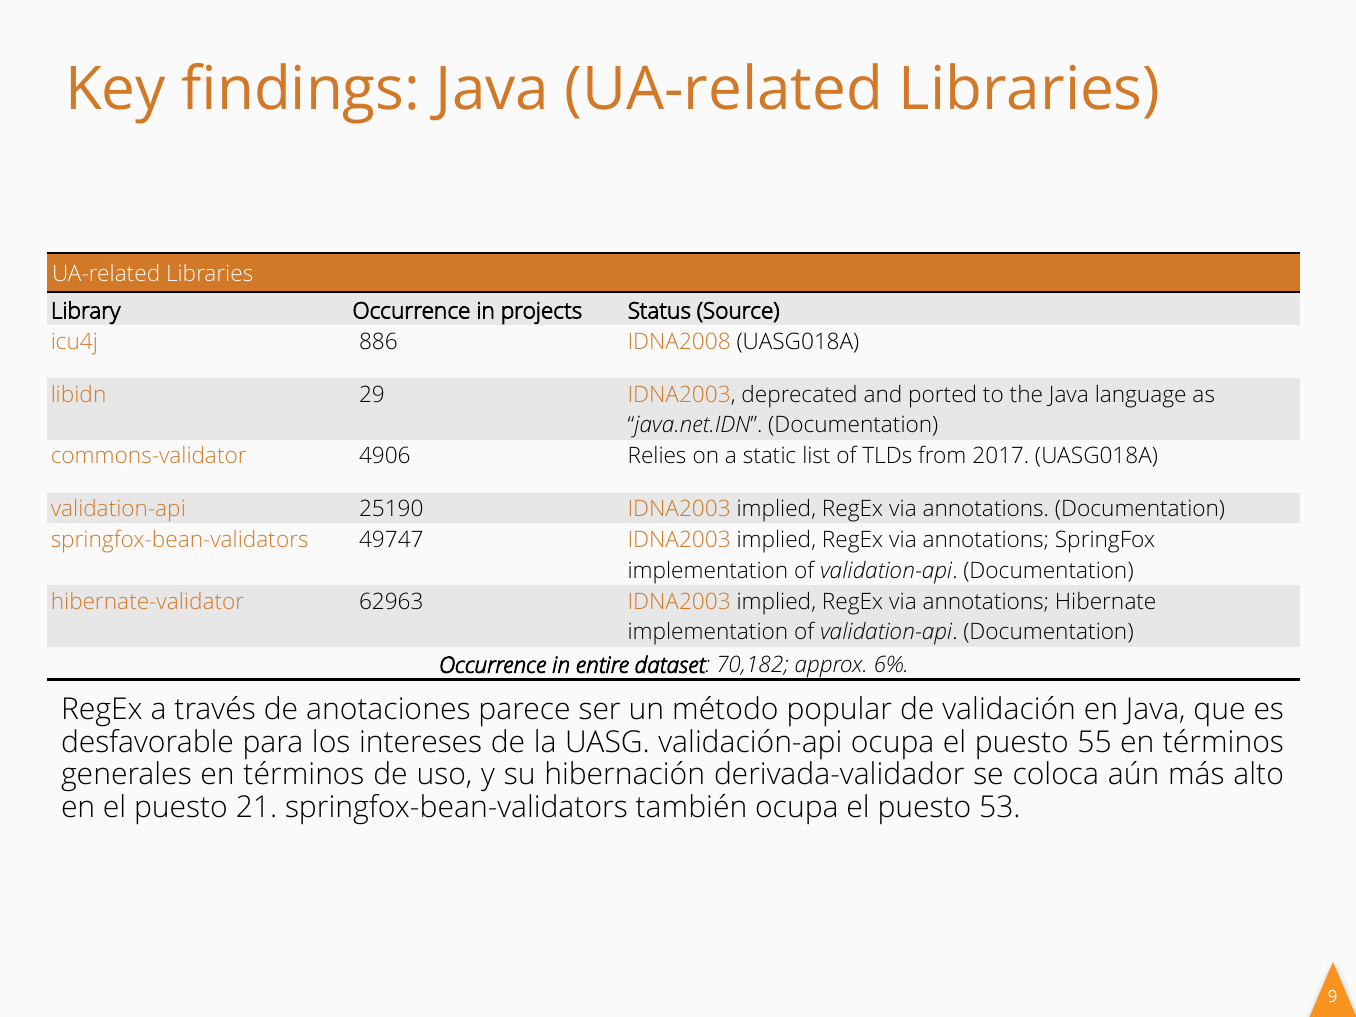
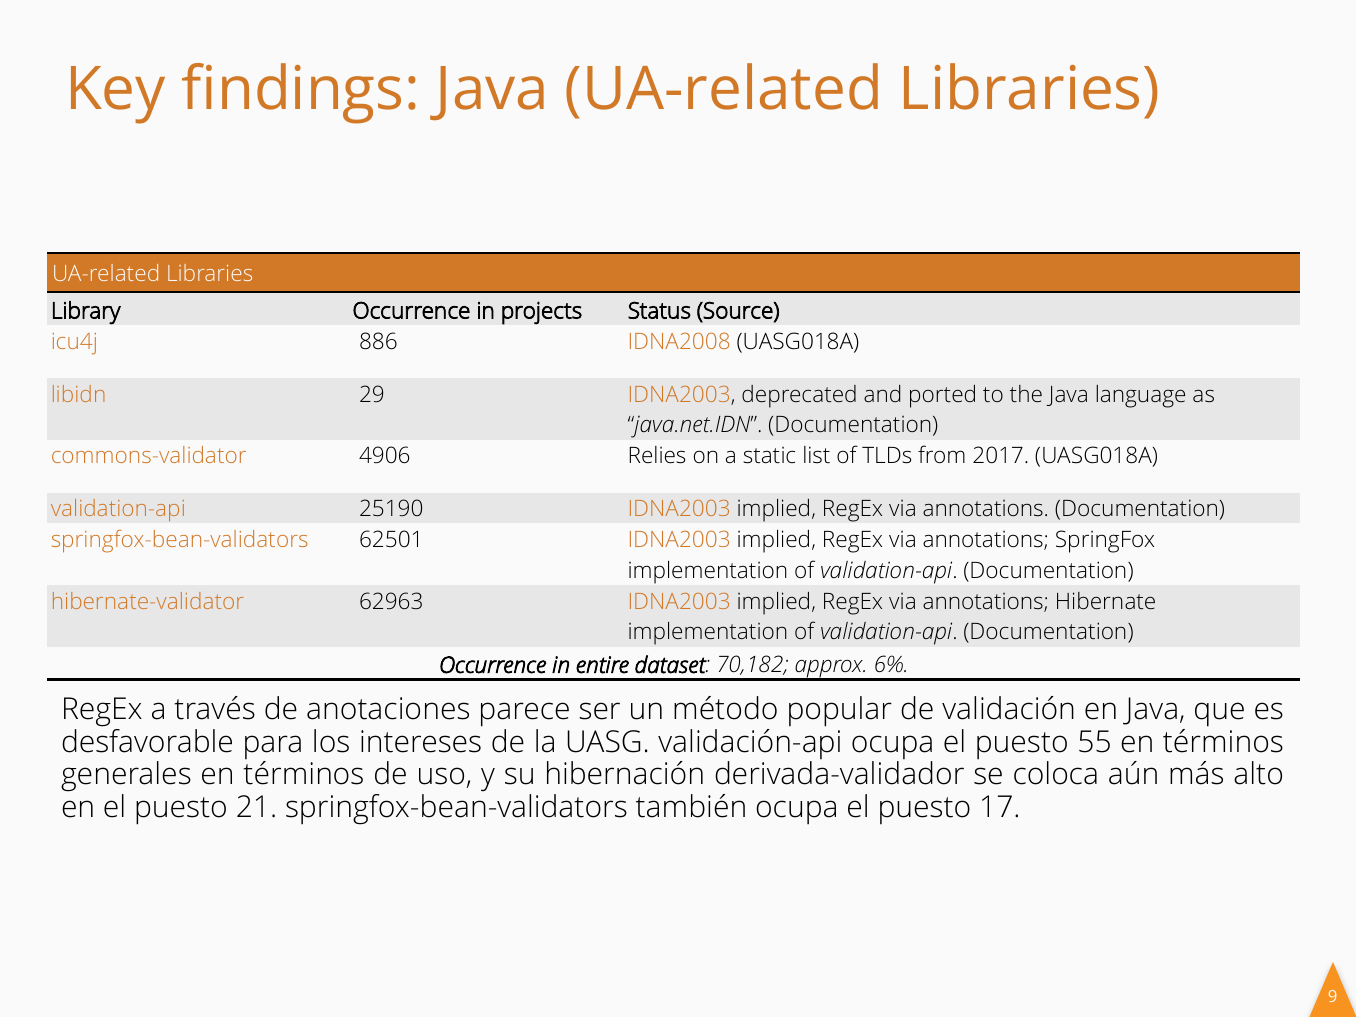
49747: 49747 -> 62501 (391, 540)
53: 53 -> 17 (1000, 807)
